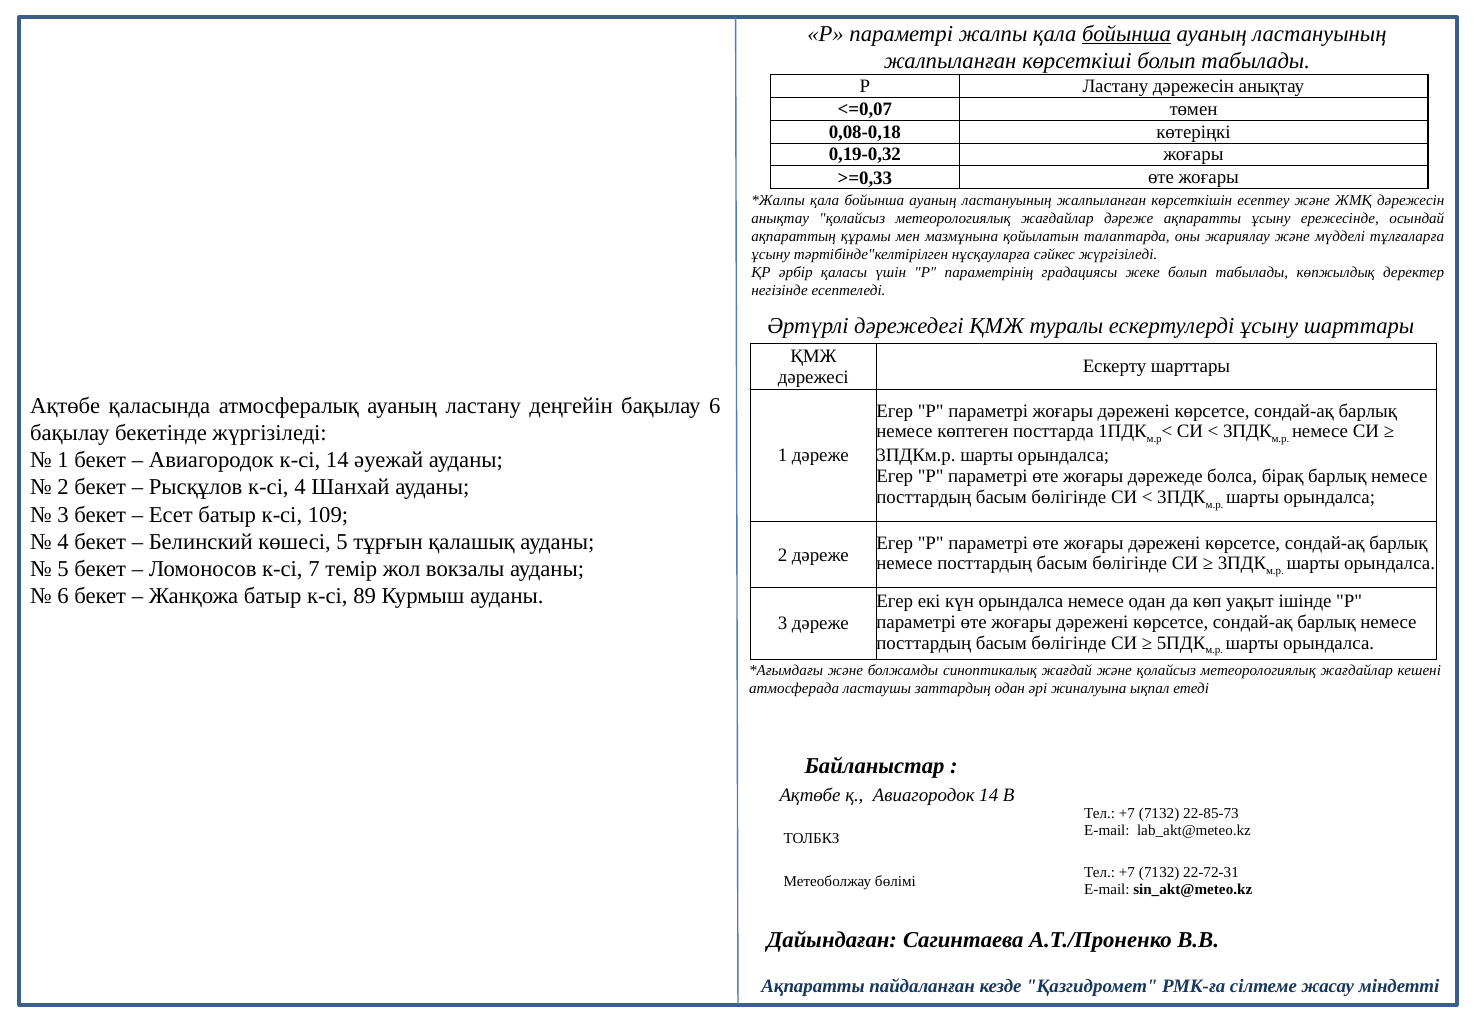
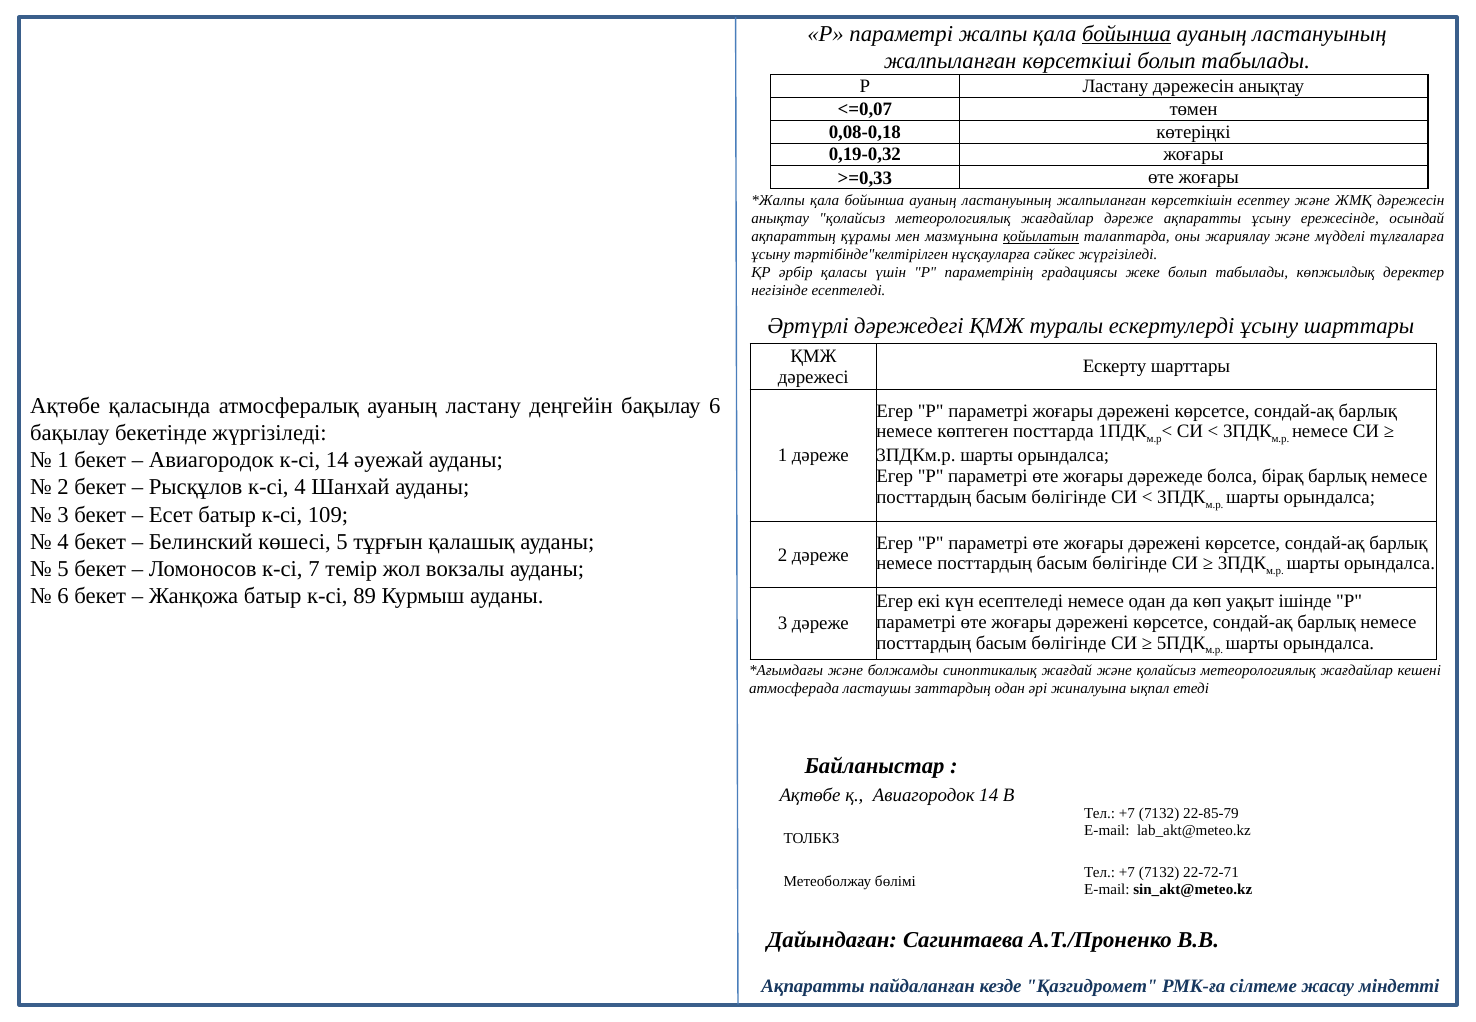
қойылатын underline: none -> present (1041, 237)
күн орындалса: орындалса -> есептеледі (1021, 601)
22-85-73: 22-85-73 -> 22-85-79 (1211, 813)
22-72-31: 22-72-31 -> 22-72-71 (1211, 872)
